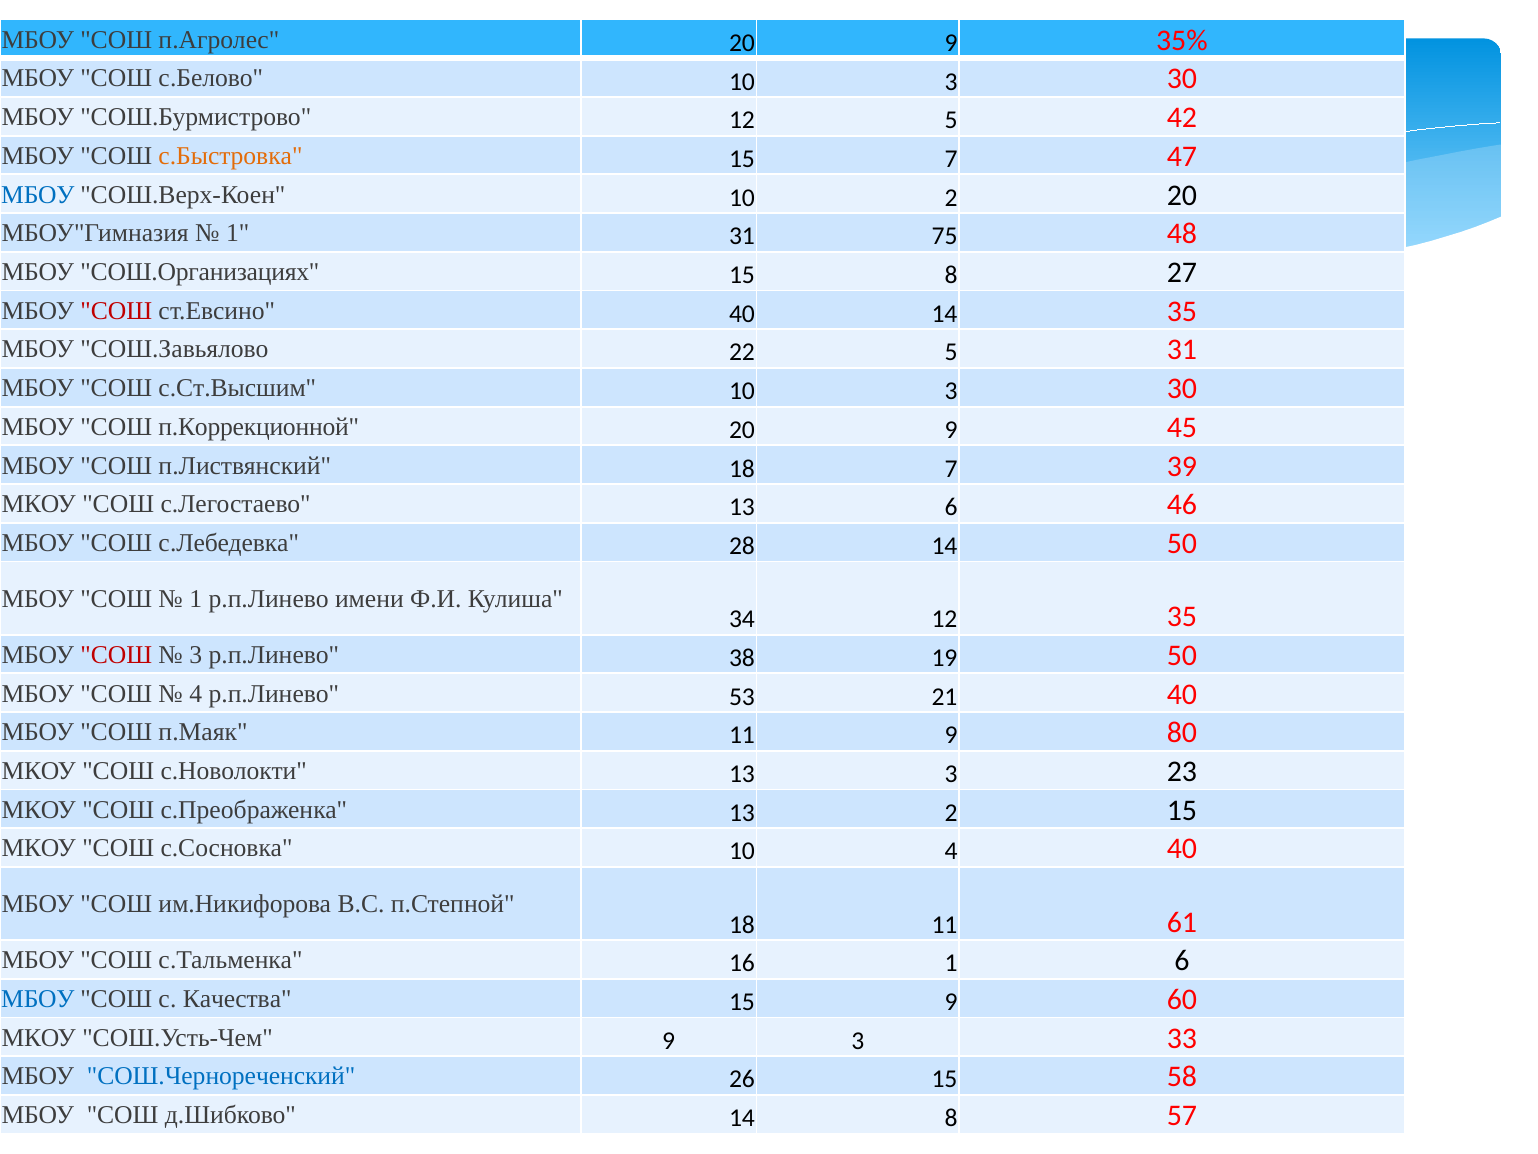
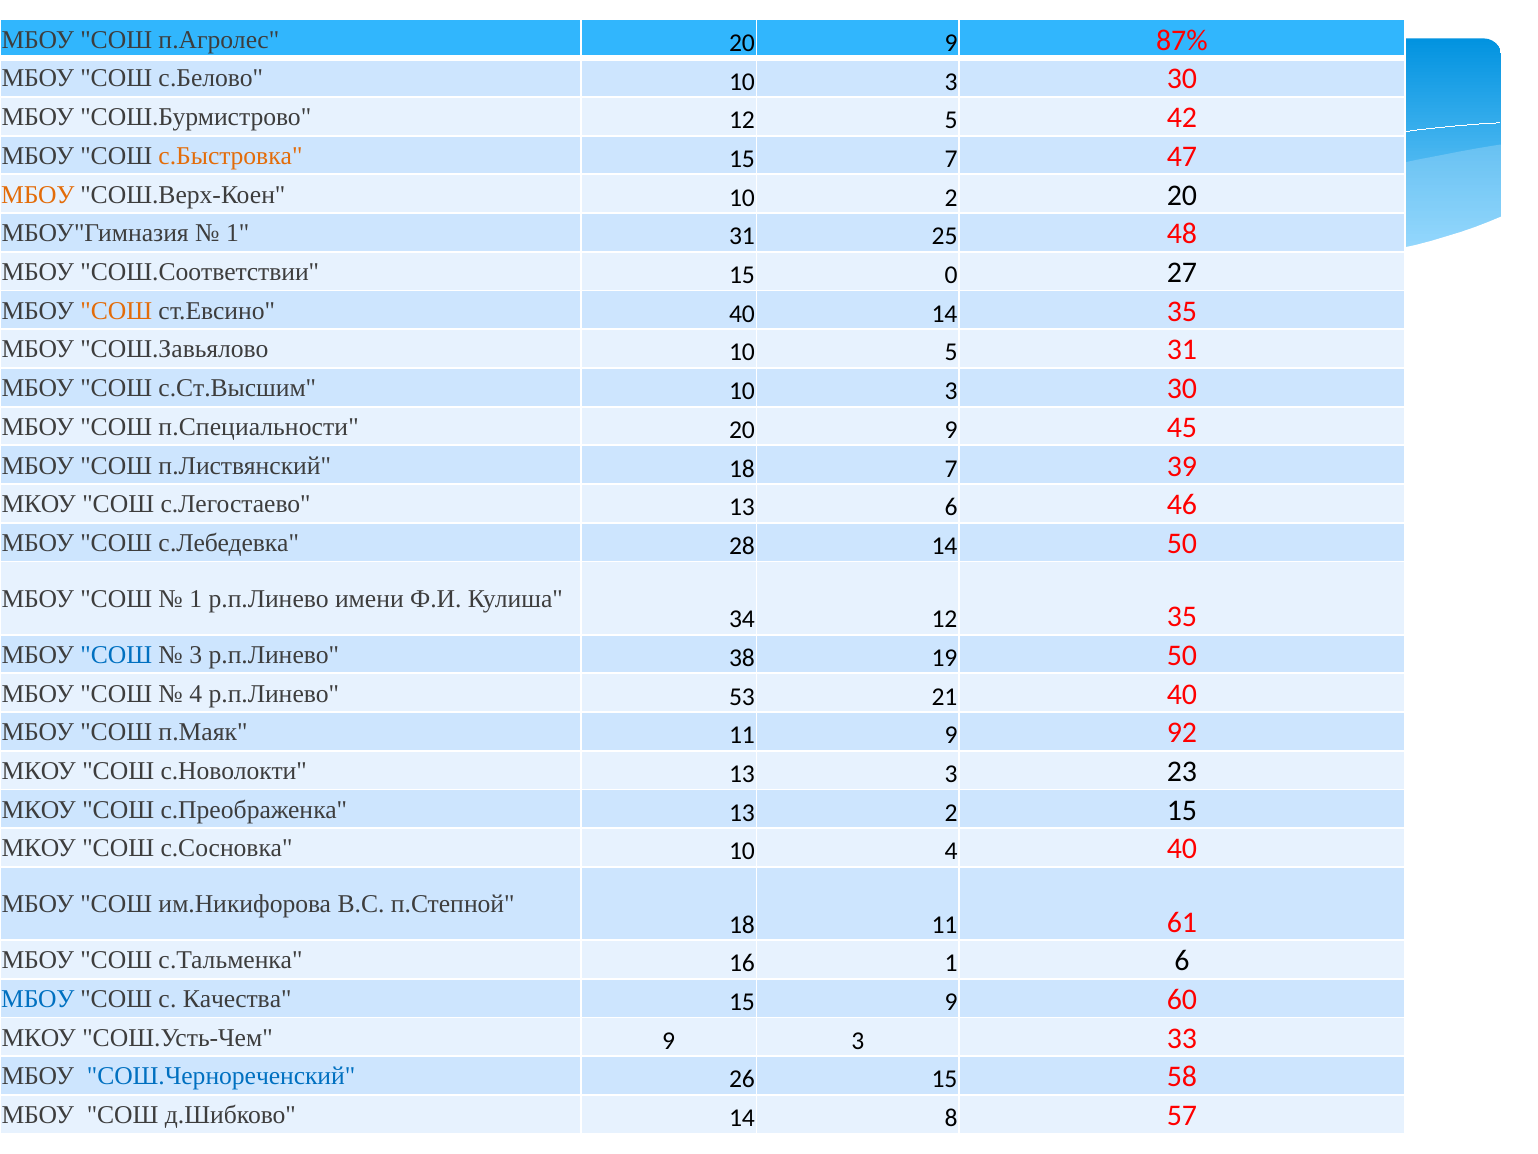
35%: 35% -> 87% (1182, 40)
МБОУ colour: blue -> orange (38, 195)
75: 75 -> 25 (945, 236)
СОШ.Организациях: СОШ.Организациях -> СОШ.Соответствии (200, 272)
15 8: 8 -> 0 (951, 275)
СОШ colour: red -> orange (116, 311)
СОШ.Завьялово 22: 22 -> 10 (742, 352)
п.Коррекционной: п.Коррекционной -> п.Специальности (259, 427)
СОШ colour: red -> blue (116, 655)
80: 80 -> 92 (1182, 733)
